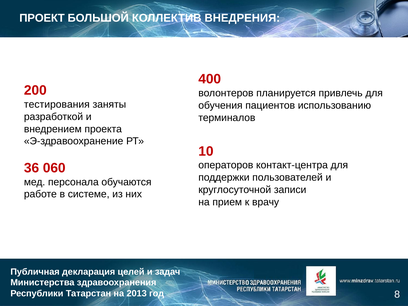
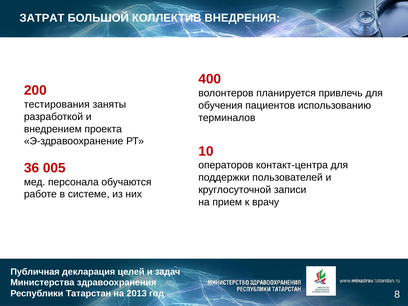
ПРОЕКТ: ПРОЕКТ -> ЗАТРАТ (42, 18)
060: 060 -> 005 (54, 168)
